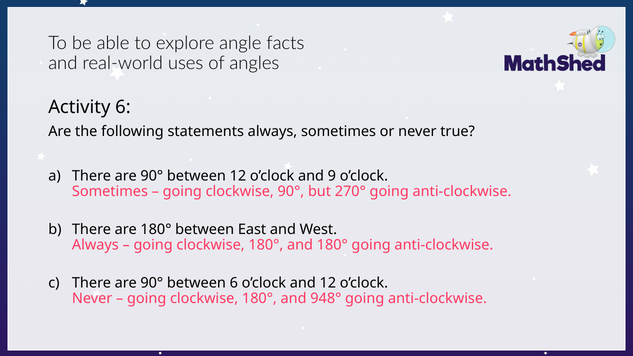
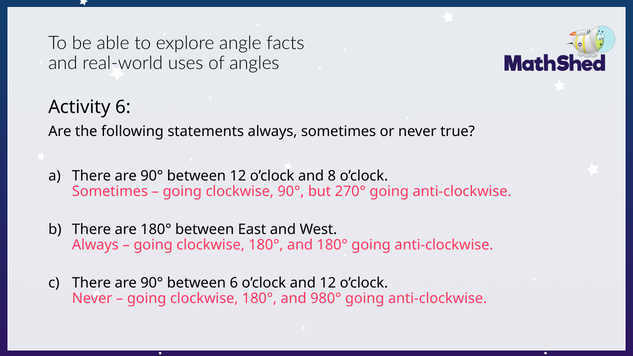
9: 9 -> 8 (332, 176)
948°: 948° -> 980° (326, 299)
